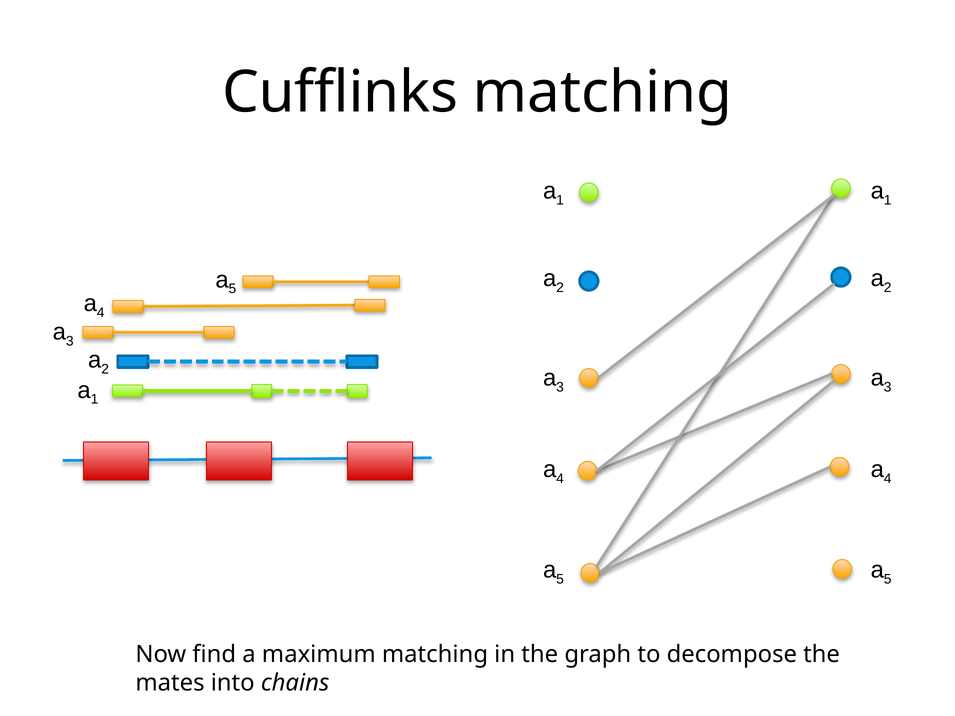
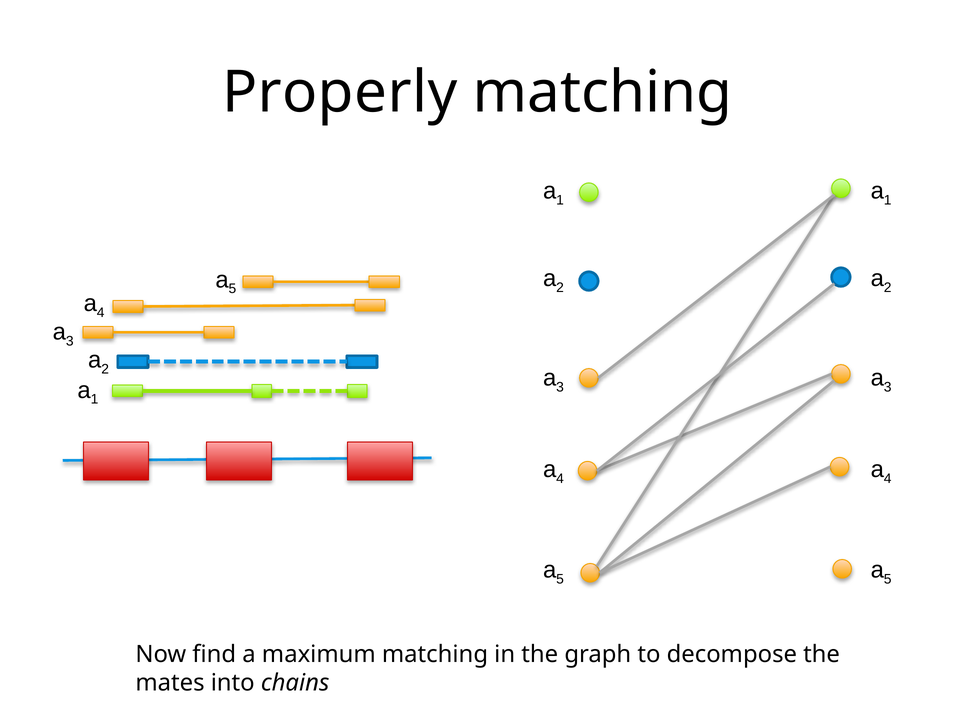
Cufflinks: Cufflinks -> Properly (340, 92)
